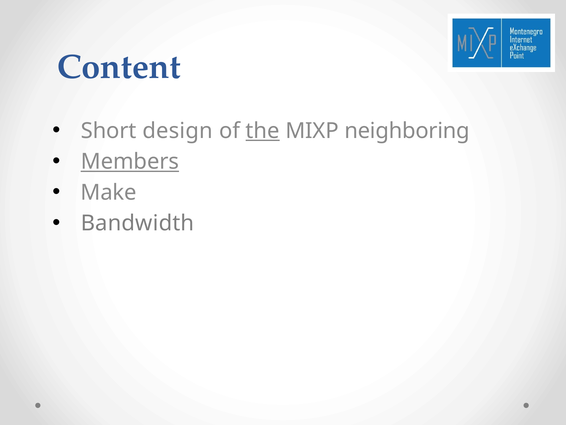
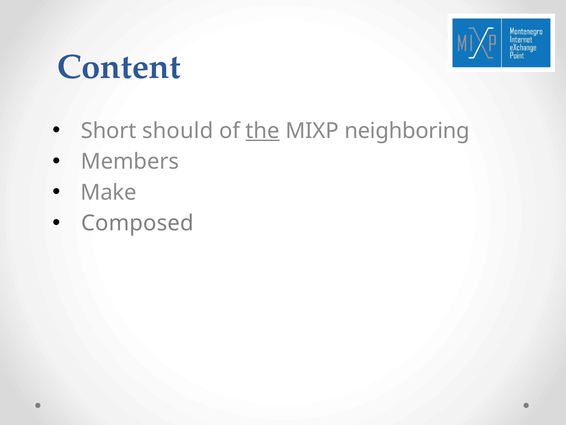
design: design -> should (178, 131)
Members underline: present -> none (130, 162)
Bandwidth: Bandwidth -> Composed (137, 223)
